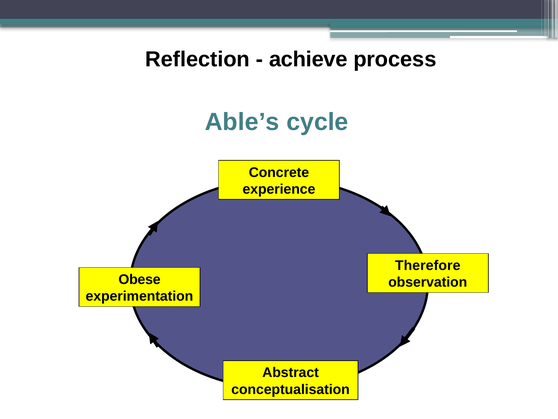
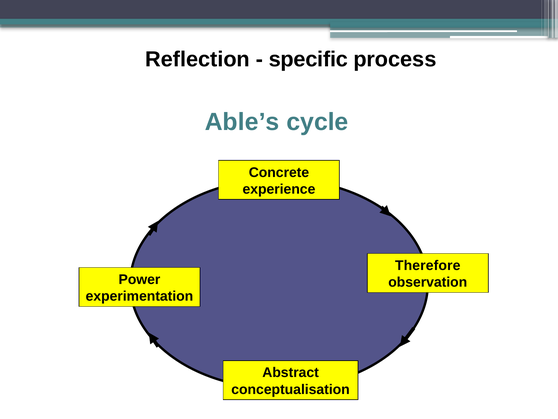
achieve: achieve -> specific (308, 59)
Obese: Obese -> Power (139, 279)
